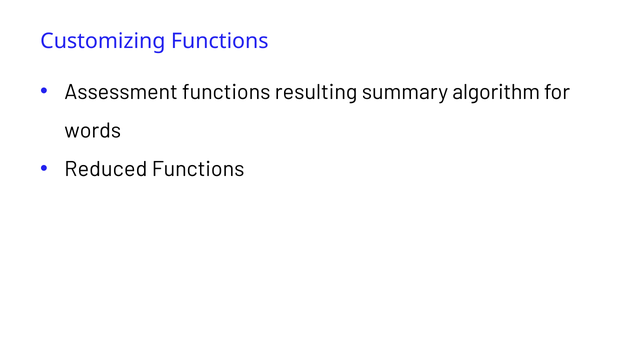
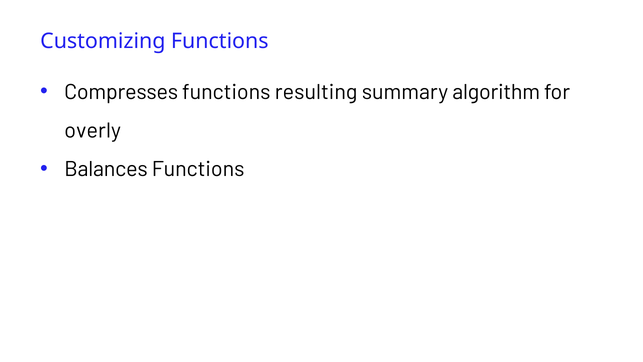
Assessment: Assessment -> Compresses (121, 92)
words: words -> overly (93, 131)
Reduced: Reduced -> Balances (106, 169)
